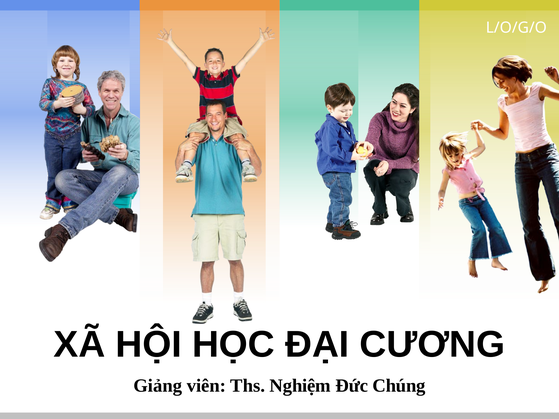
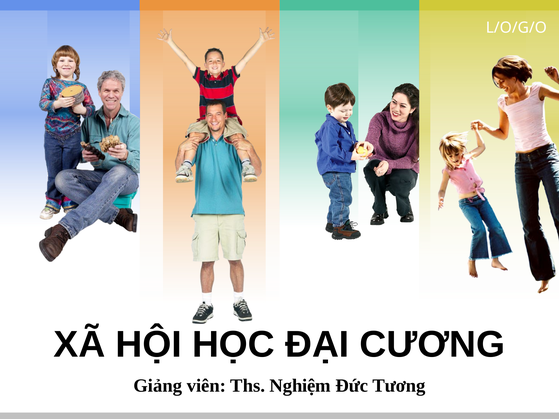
Chúng: Chúng -> Tương (399, 386)
